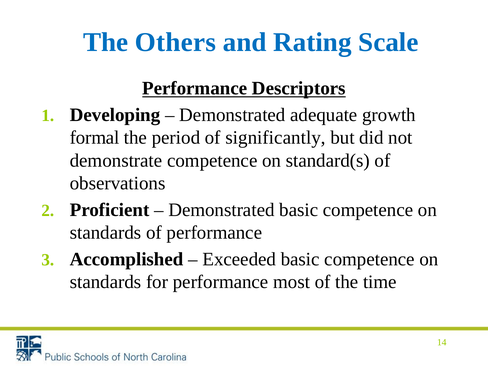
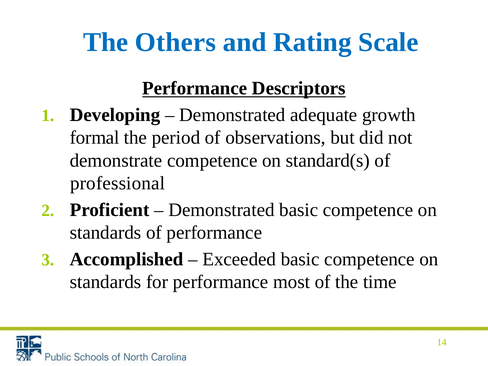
significantly: significantly -> observations (276, 138)
observations: observations -> professional (118, 183)
